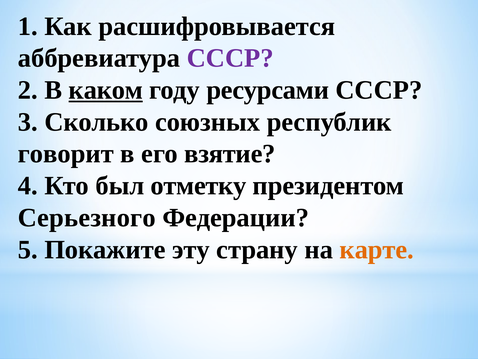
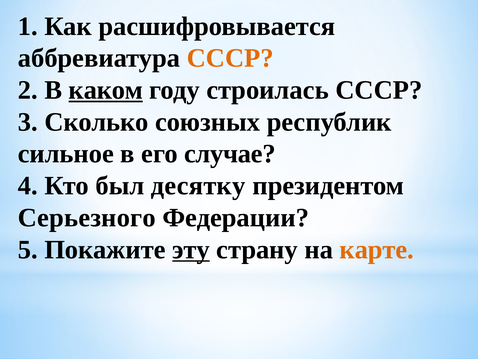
СССР colour: purple -> orange (230, 58)
ресурсами: ресурсами -> строилась (268, 90)
говорит: говорит -> сильное (66, 154)
взятие: взятие -> случае (230, 154)
отметку: отметку -> десятку (198, 186)
эту underline: none -> present (191, 249)
